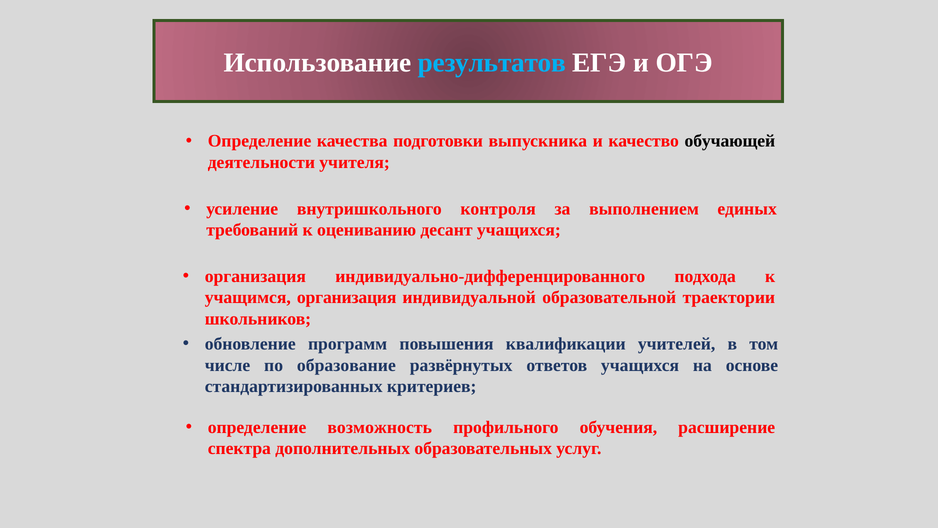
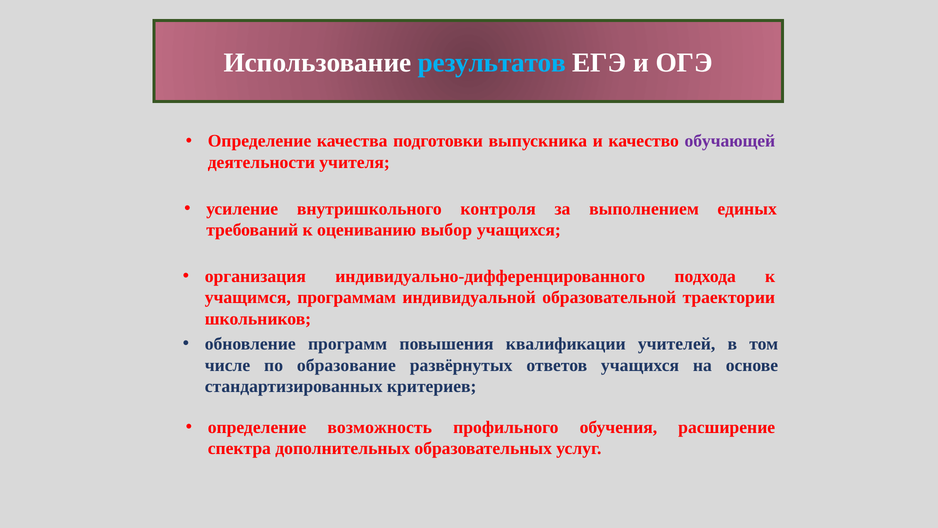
обучающей colour: black -> purple (730, 141)
десант: десант -> выбор (446, 230)
учащимся организация: организация -> программам (347, 297)
